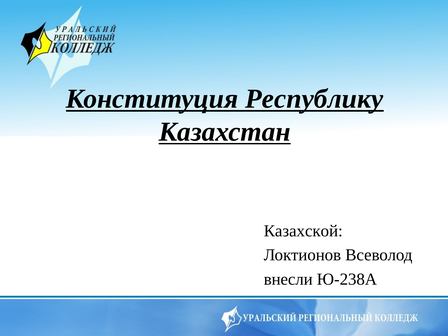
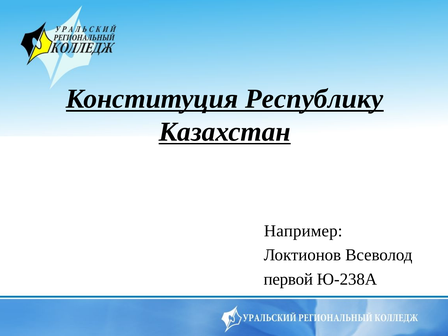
Казахской: Казахской -> Например (303, 231)
внесли: внесли -> первой (288, 279)
